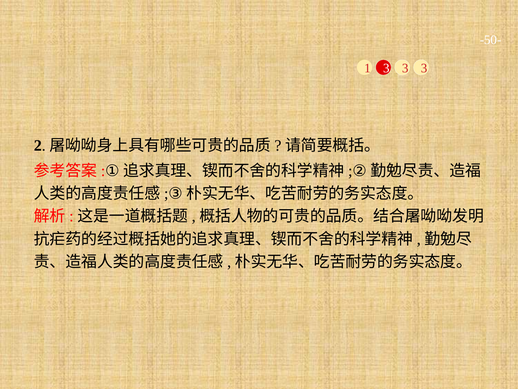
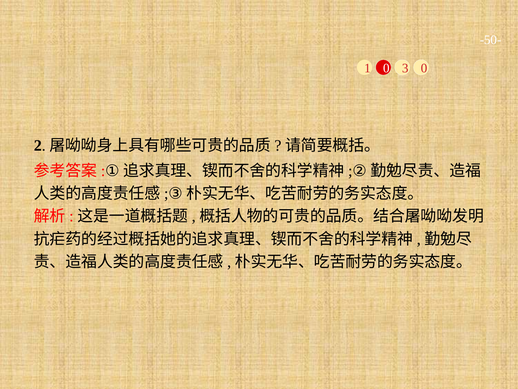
1 3: 3 -> 0 (386, 68)
3: 3 -> 0 (424, 68)
